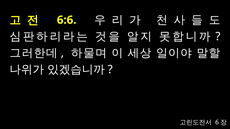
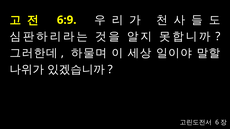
6:6: 6:6 -> 6:9 (67, 20)
